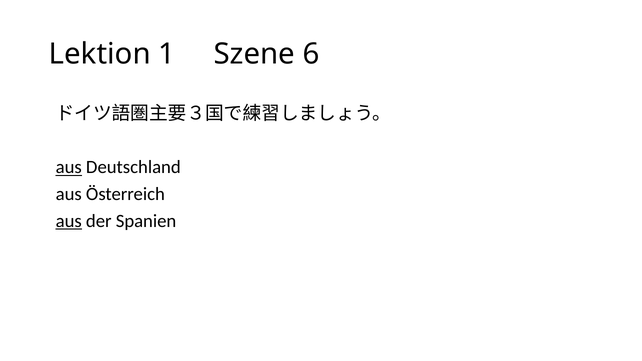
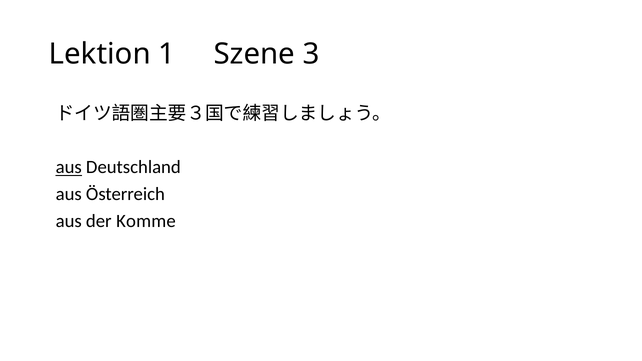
6: 6 -> 3 (311, 54)
aus underline: present -> none (69, 221)
Spanien: Spanien -> Komme (146, 221)
